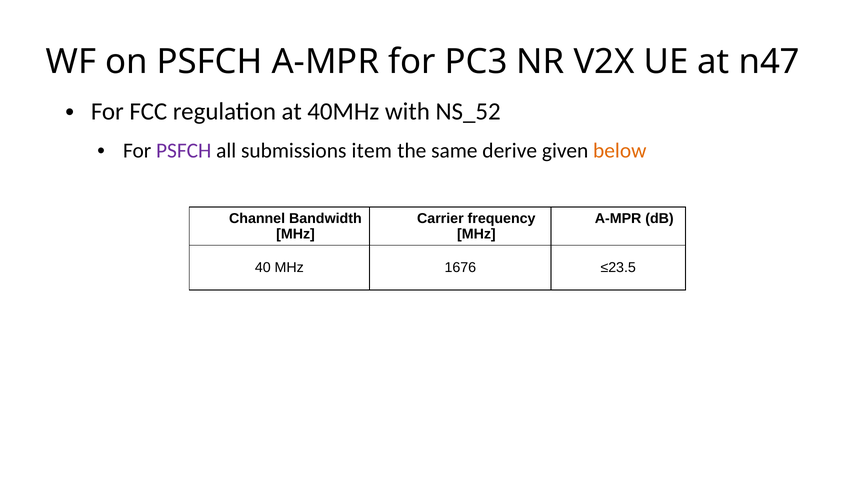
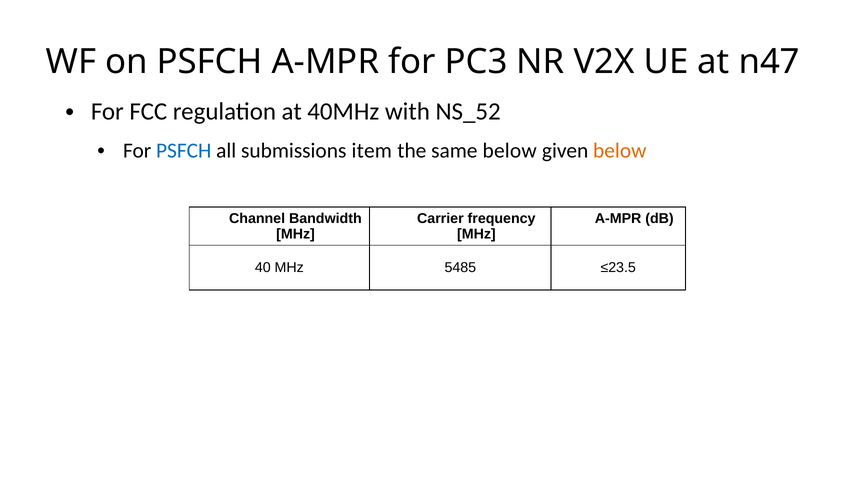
PSFCH colour: purple -> blue (184, 151)
same derive: derive -> below (510, 151)
1676: 1676 -> 5485 (460, 268)
